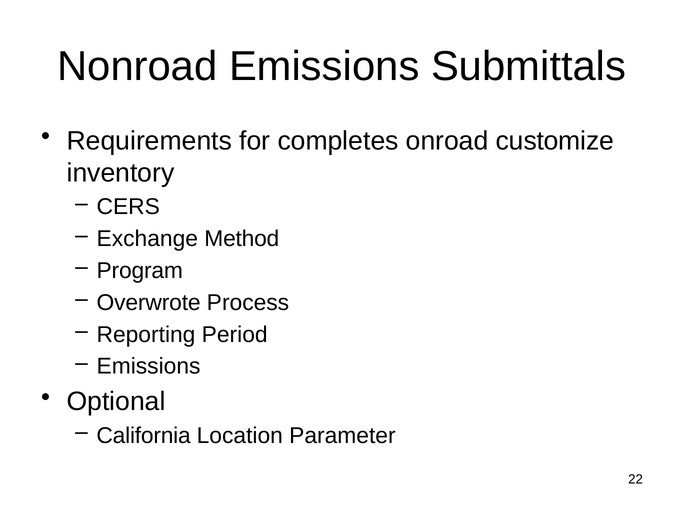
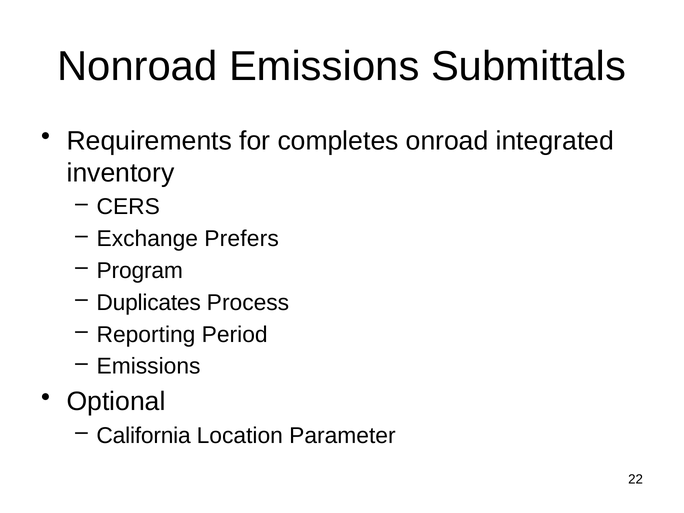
customize: customize -> integrated (555, 141)
Method: Method -> Prefers (242, 239)
Overwrote: Overwrote -> Duplicates (149, 303)
